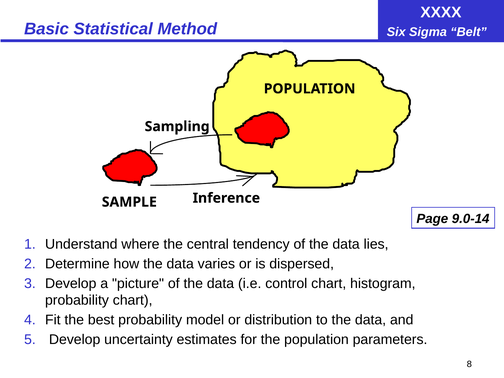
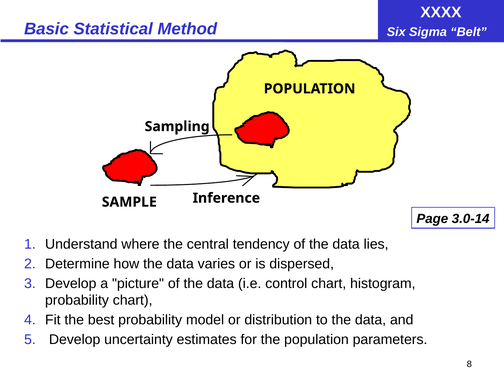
9.0-14: 9.0-14 -> 3.0-14 (471, 219)
